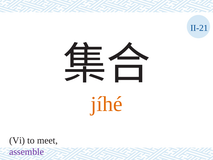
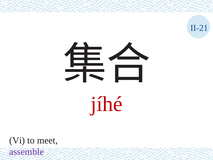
jíhé colour: orange -> red (107, 104)
